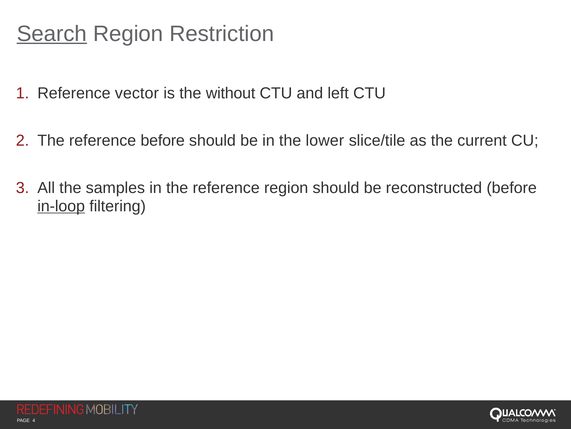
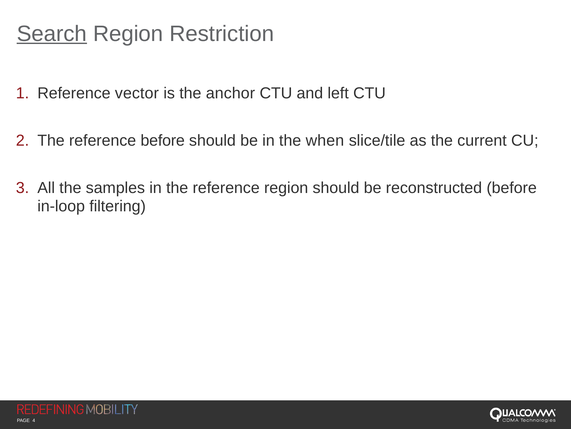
without: without -> anchor (230, 93)
lower: lower -> when (325, 140)
in-loop underline: present -> none (61, 206)
